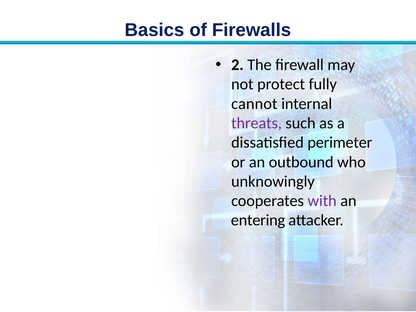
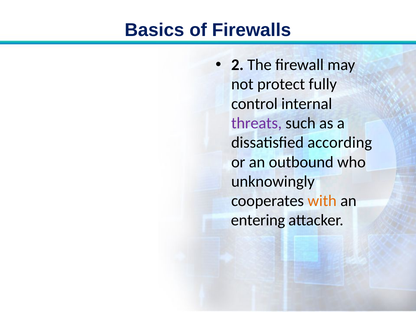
cannot: cannot -> control (254, 104)
perimeter: perimeter -> according (340, 143)
with colour: purple -> orange (322, 201)
